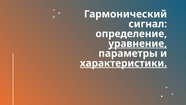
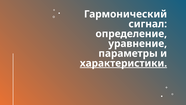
уравнение underline: present -> none (138, 43)
